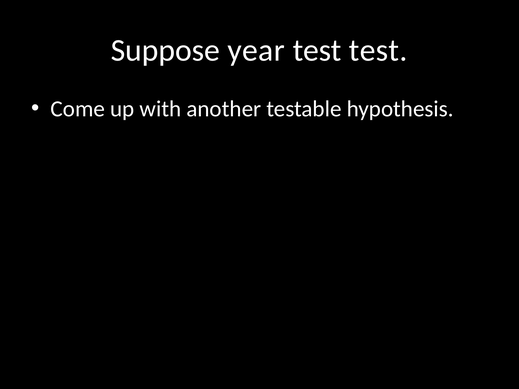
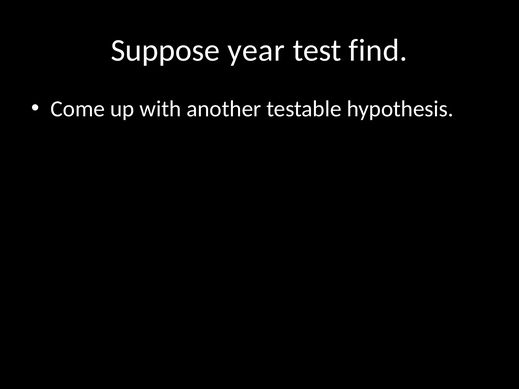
test test: test -> find (378, 50)
